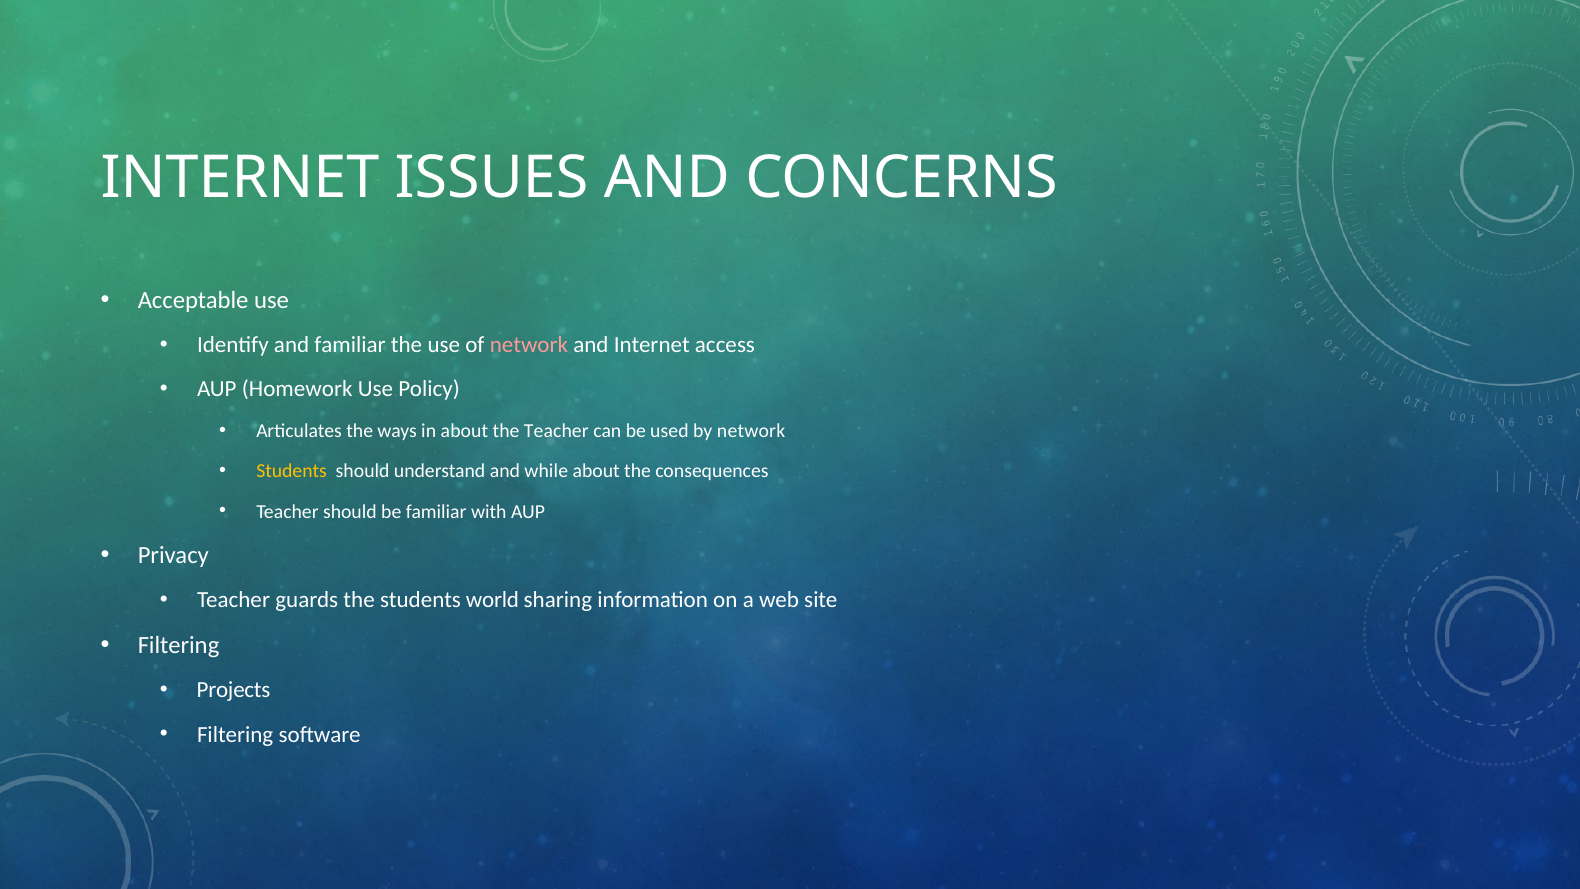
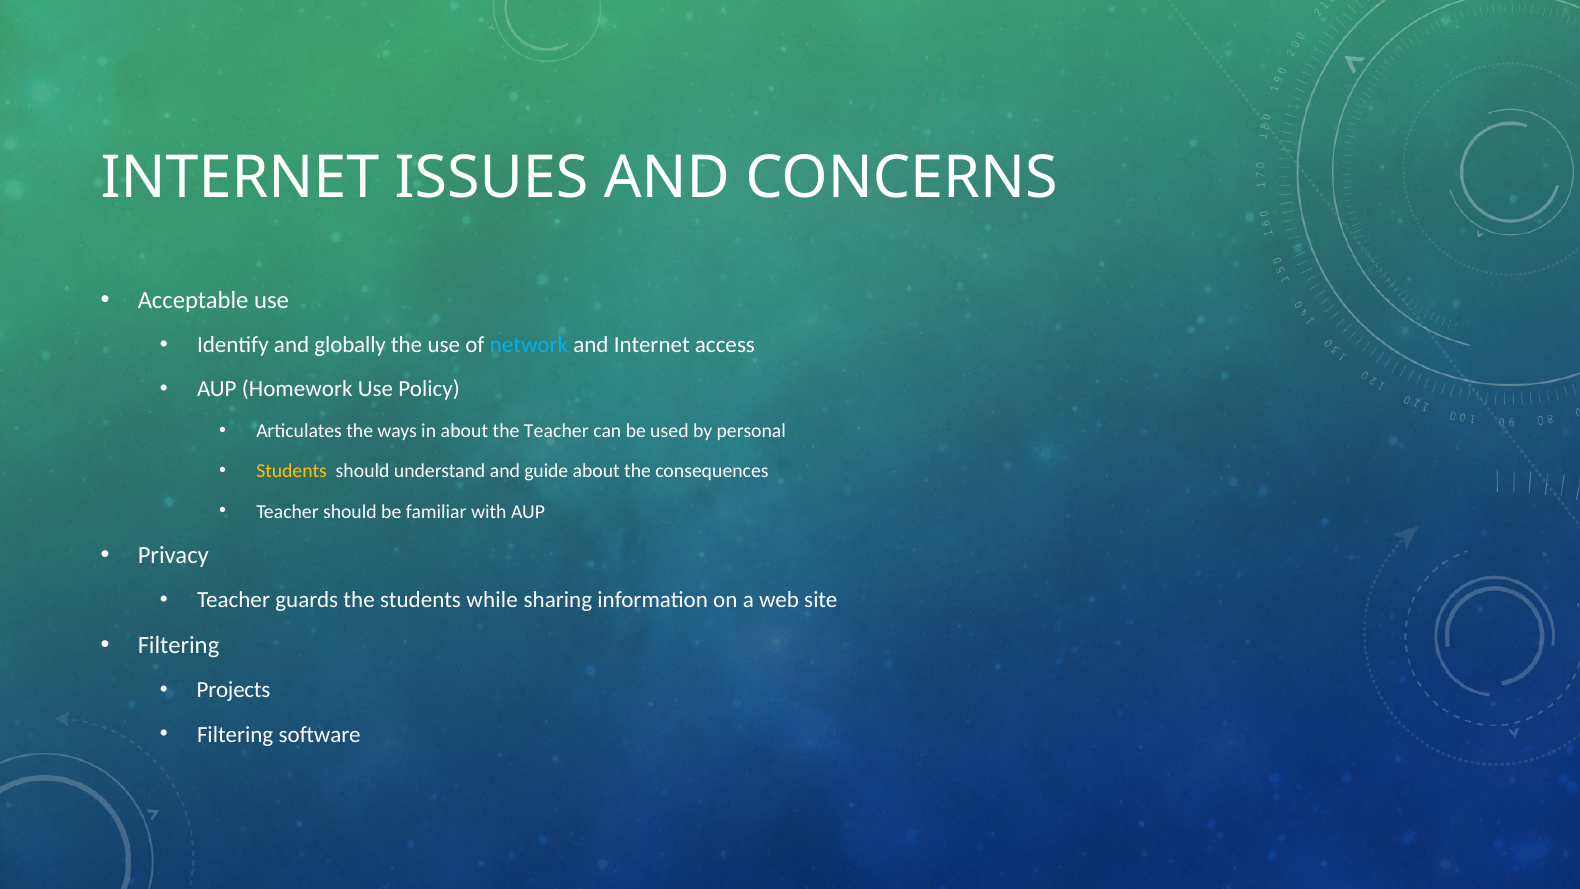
and familiar: familiar -> globally (350, 345)
network colour: pink -> light blue (529, 345)
by network: network -> personal (751, 431)
while: while -> guide (546, 471)
world: world -> while (492, 600)
